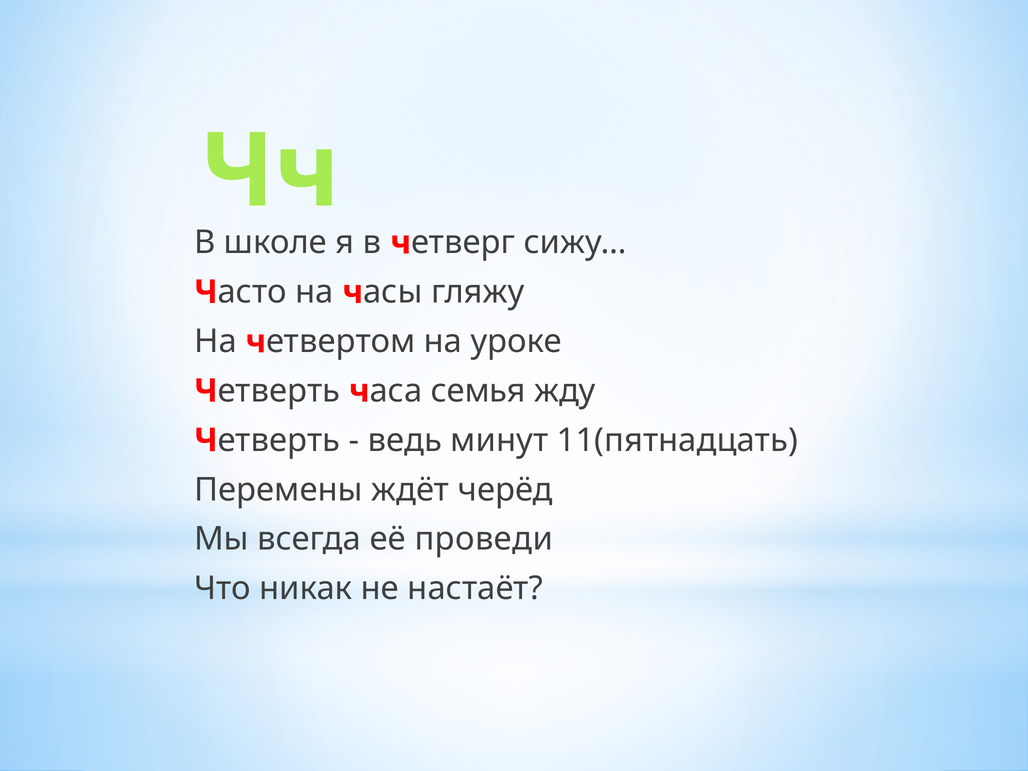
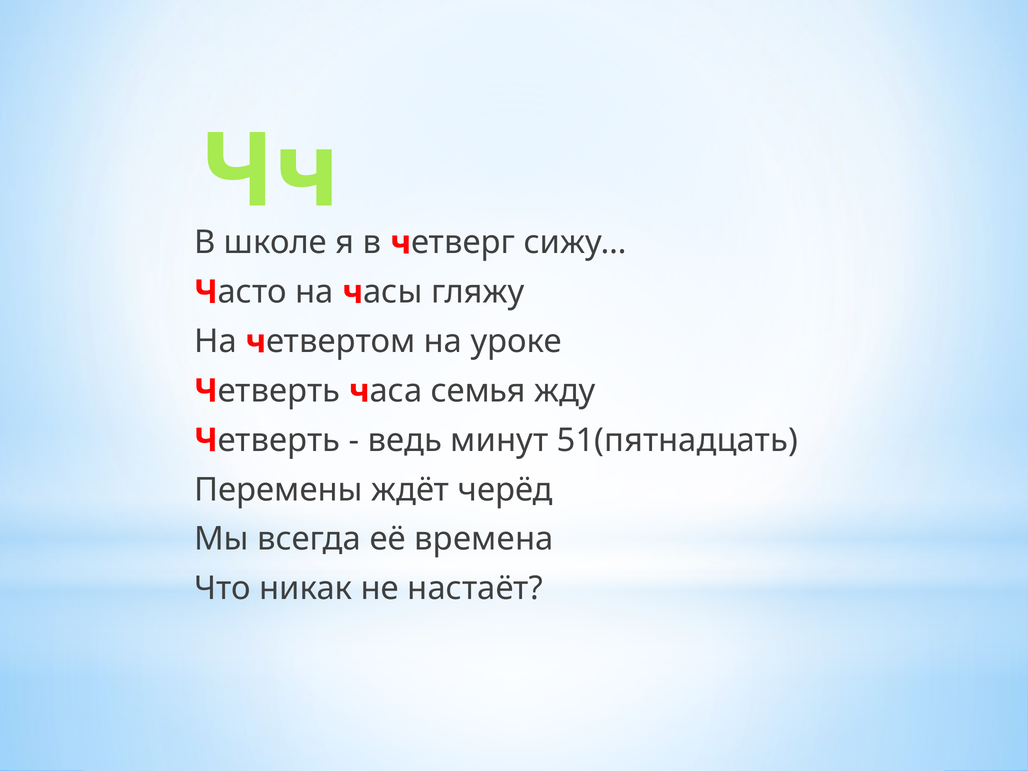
11(пятнадцать: 11(пятнадцать -> 51(пятнадцать (677, 440)
проведи: проведи -> времена (484, 539)
